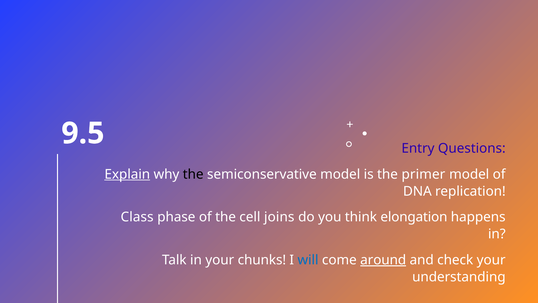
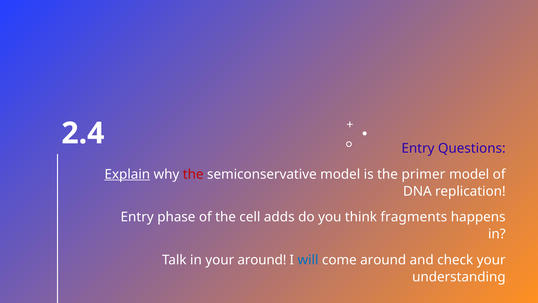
9.5: 9.5 -> 2.4 (83, 133)
the colour: black -> red (193, 174)
Class: Class -> Entry (137, 217)
joins: joins -> adds (279, 217)
elongation: elongation -> fragments (414, 217)
your chunks: chunks -> around (262, 260)
around underline: present -> none (383, 260)
